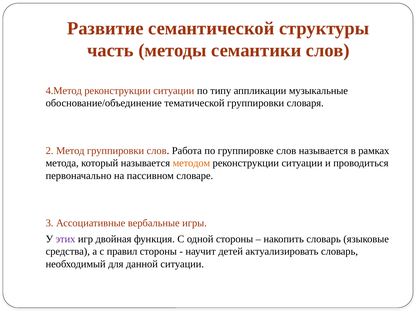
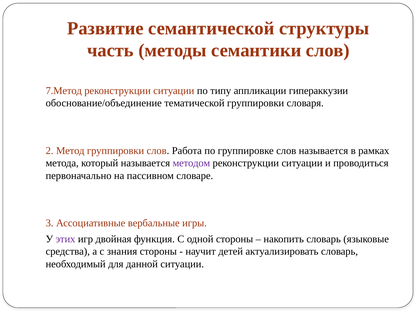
4.Метод: 4.Метод -> 7.Метод (64, 91)
музыкальные: музыкальные -> гипераккузии (318, 91)
методом colour: orange -> purple (191, 163)
правил: правил -> знания (122, 252)
